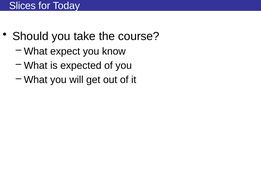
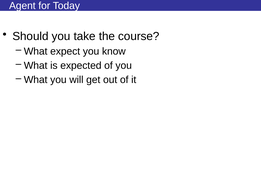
Slices: Slices -> Agent (22, 6)
